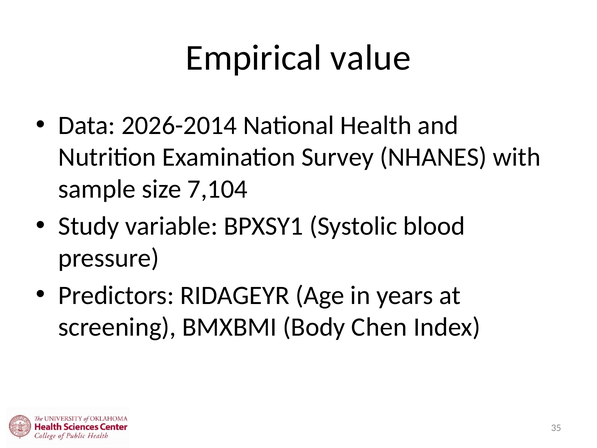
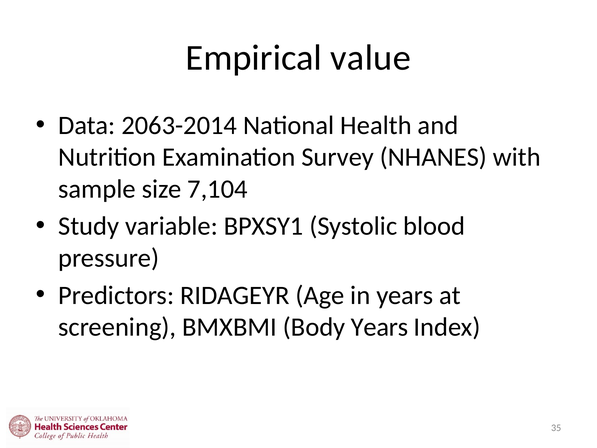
2026-2014: 2026-2014 -> 2063-2014 (179, 125)
Body Chen: Chen -> Years (380, 327)
